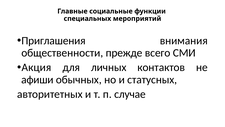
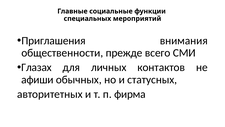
Акция: Акция -> Глазах (37, 67)
случае: случае -> фирма (130, 94)
